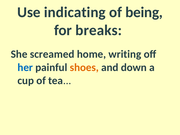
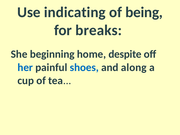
screamed: screamed -> beginning (52, 54)
writing: writing -> despite (125, 54)
shoes colour: orange -> blue (84, 67)
down: down -> along (134, 67)
